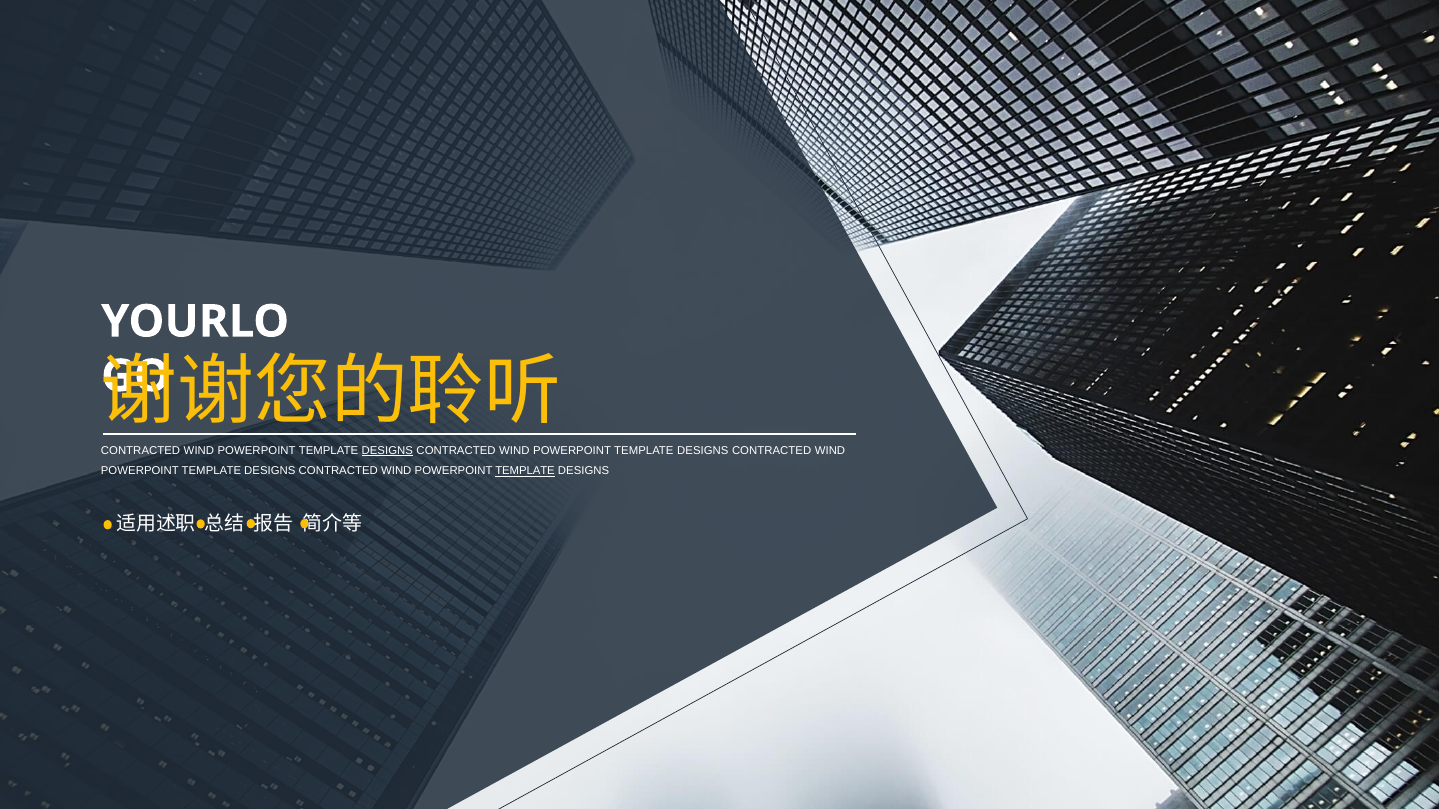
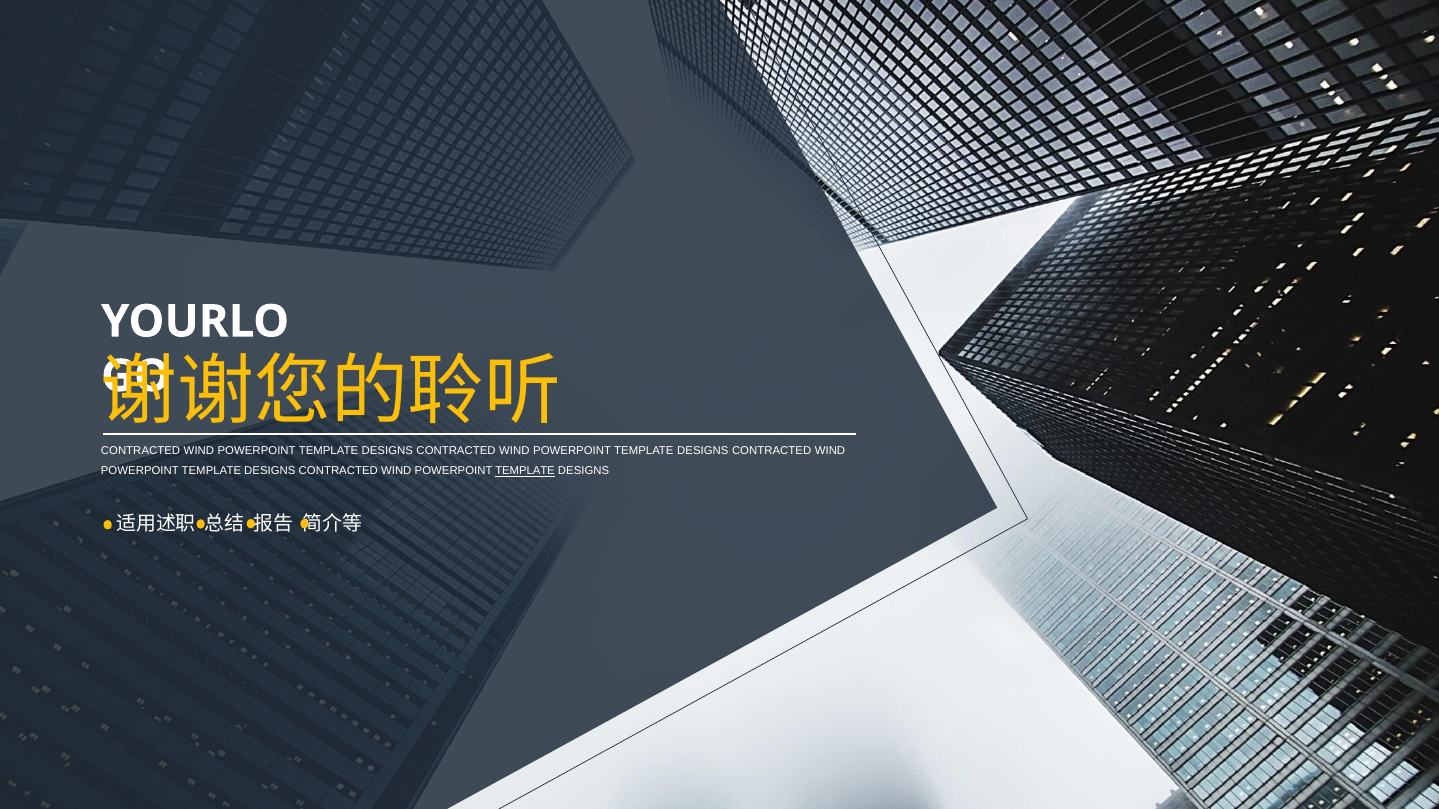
DESIGNS underline: present -> none (387, 451)
